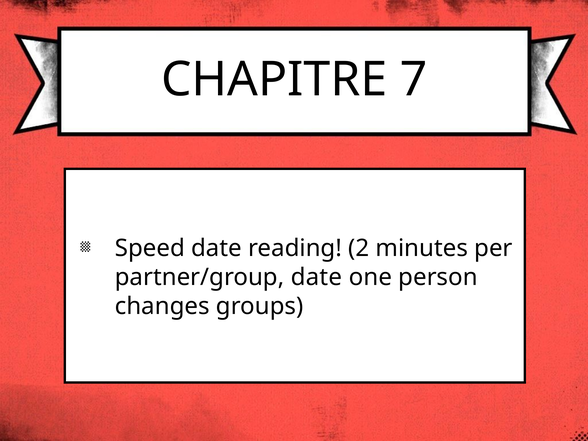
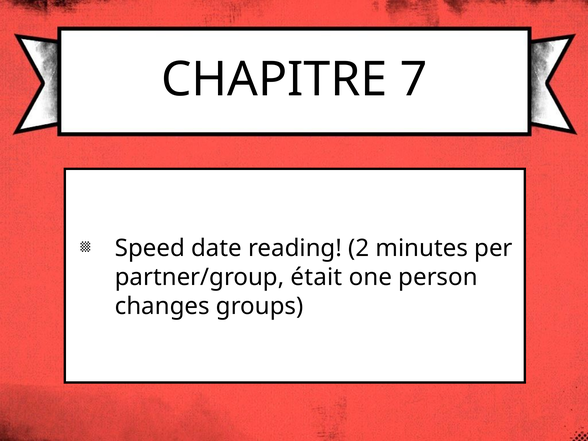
partner/group date: date -> était (316, 277)
